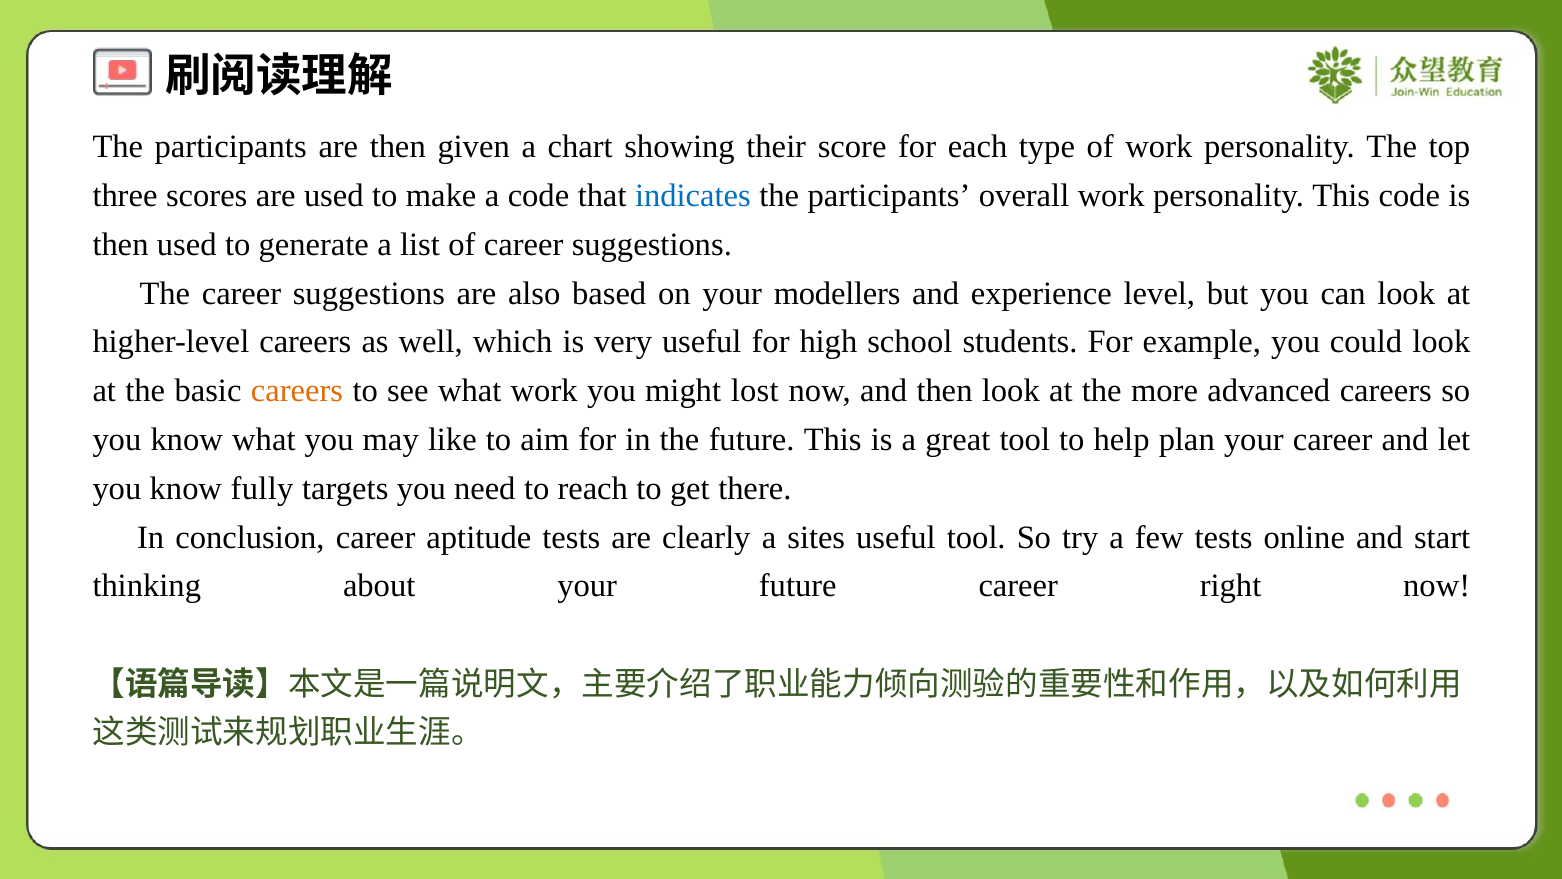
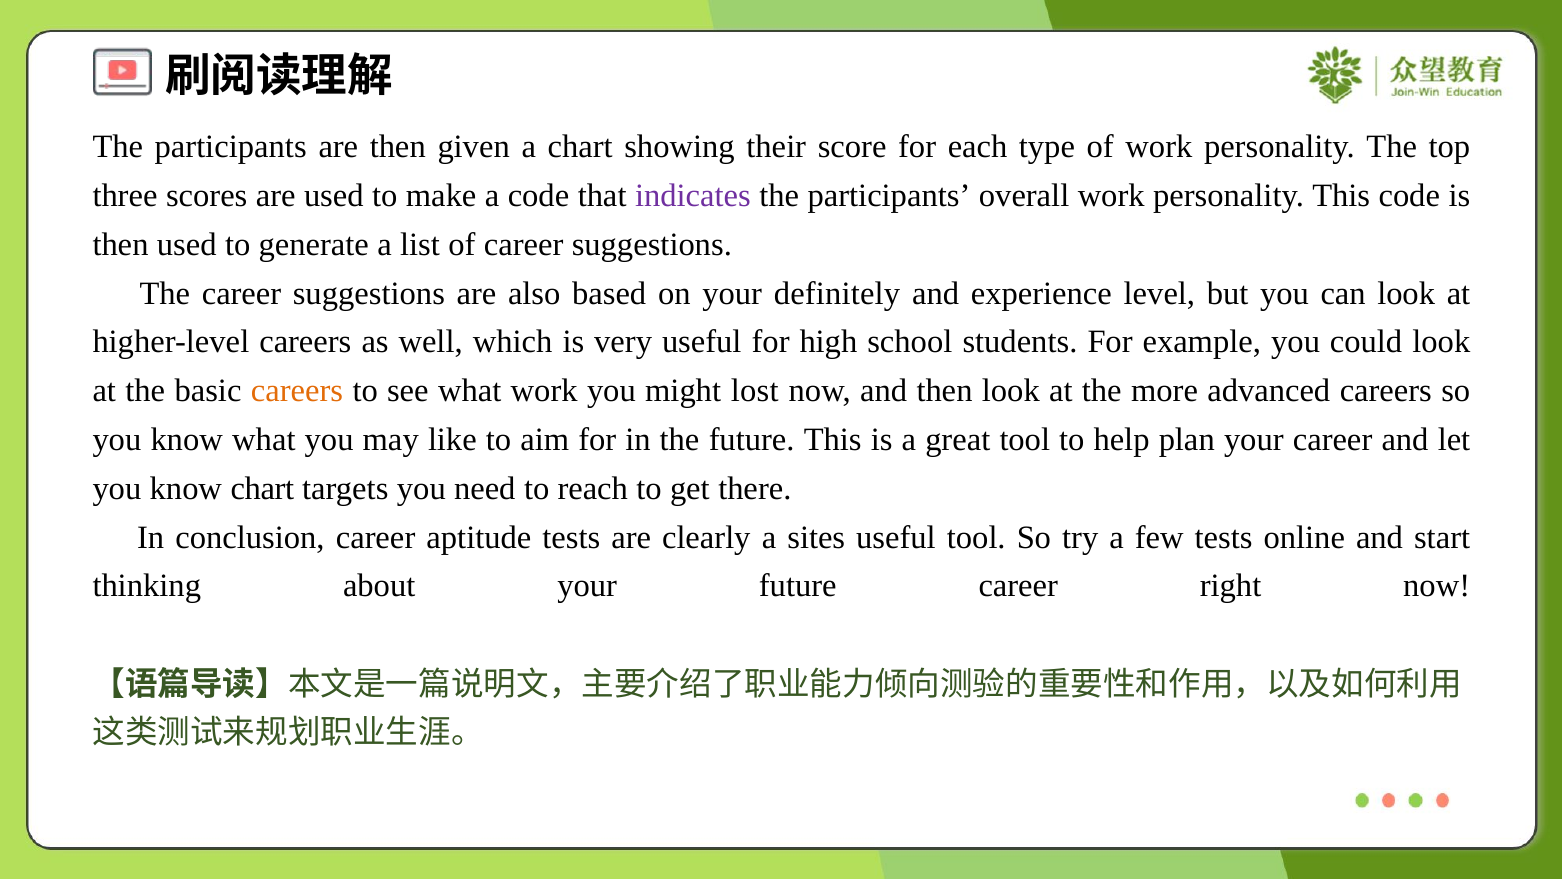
indicates colour: blue -> purple (693, 196)
modellers: modellers -> definitely (837, 293)
know fully: fully -> chart (262, 488)
